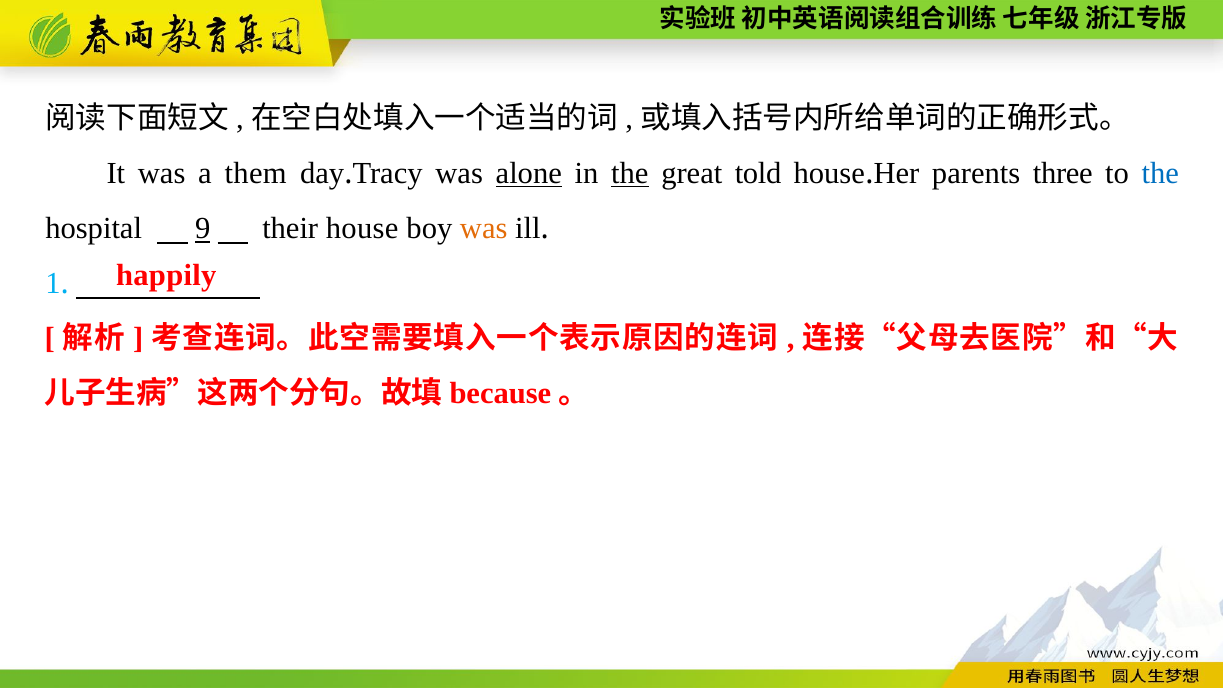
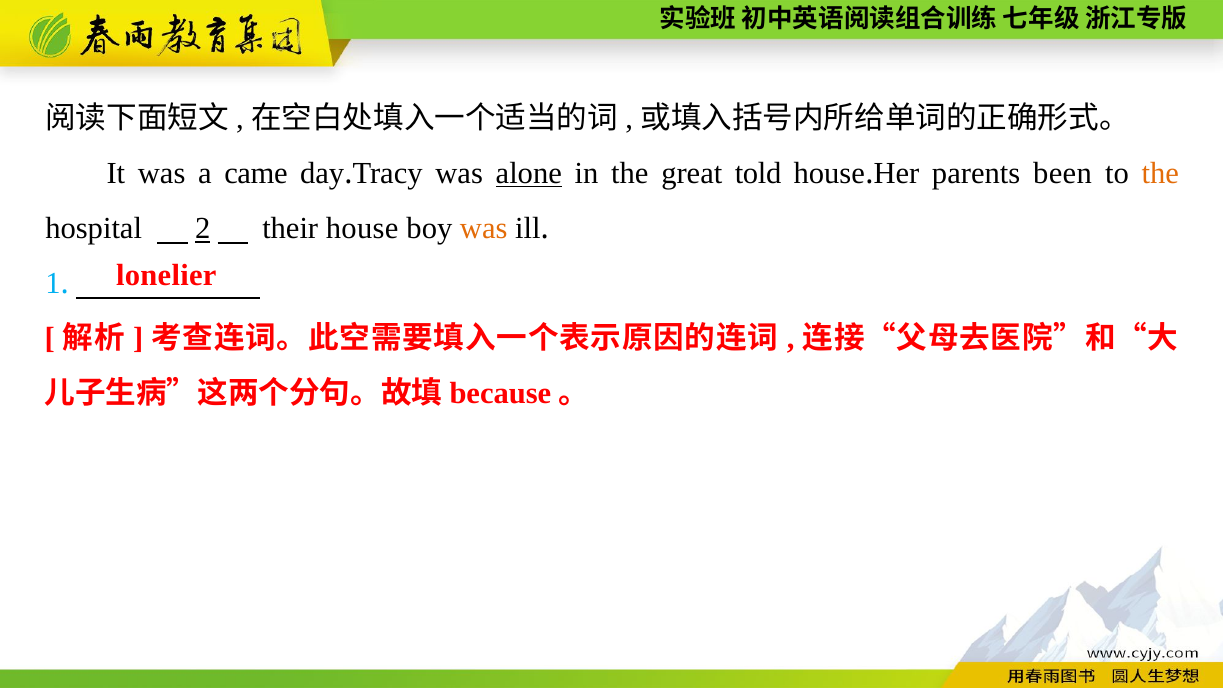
them: them -> came (256, 173)
the underline: present -> none (630, 173)
three: three -> been (1063, 173)
the colour: blue -> orange (1160, 173)
9: 9 -> 2 (203, 228)
happily: happily -> lonelier (166, 275)
